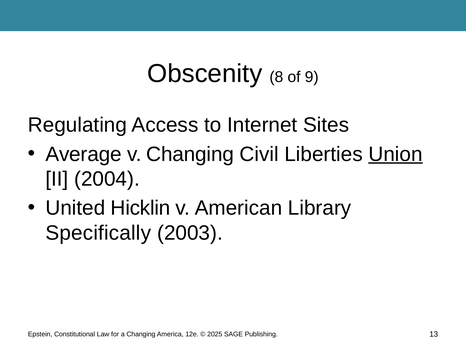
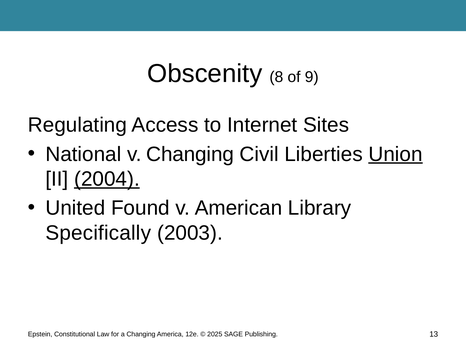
Average: Average -> National (83, 154)
2004 underline: none -> present (107, 179)
Hicklin: Hicklin -> Found (140, 208)
